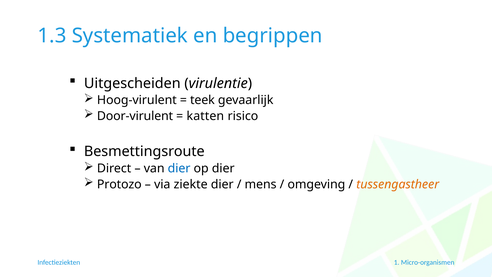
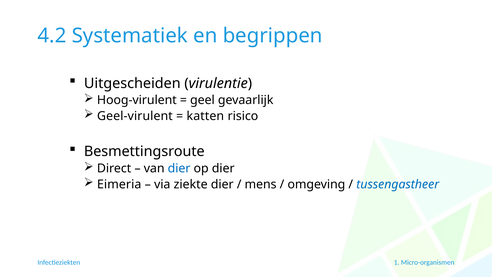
1.3: 1.3 -> 4.2 (52, 36)
teek: teek -> geel (202, 100)
Door-virulent: Door-virulent -> Geel-virulent (135, 116)
Protozo: Protozo -> Eimeria (119, 184)
tussengastheer colour: orange -> blue (398, 184)
